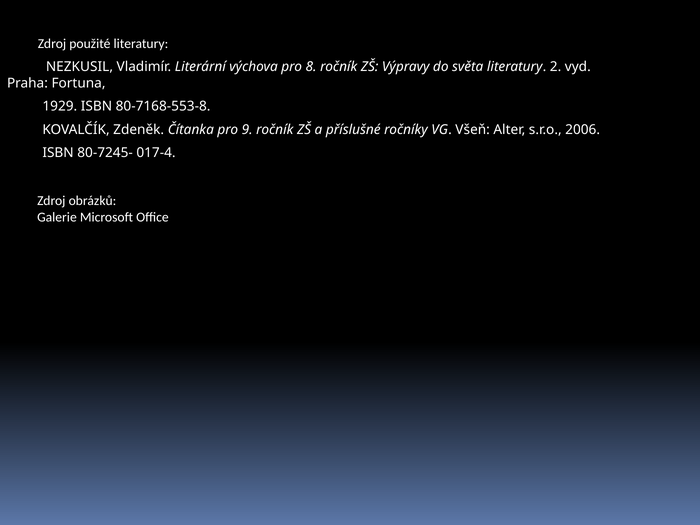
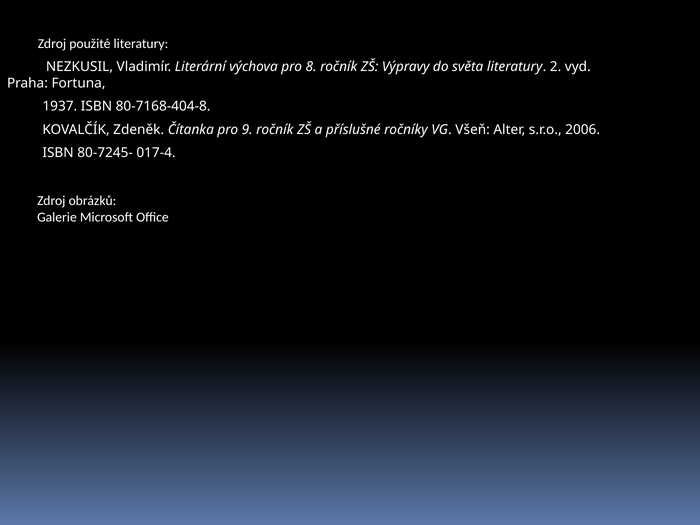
1929: 1929 -> 1937 (60, 106)
80-7168-553-8: 80-7168-553-8 -> 80-7168-404-8 (163, 106)
